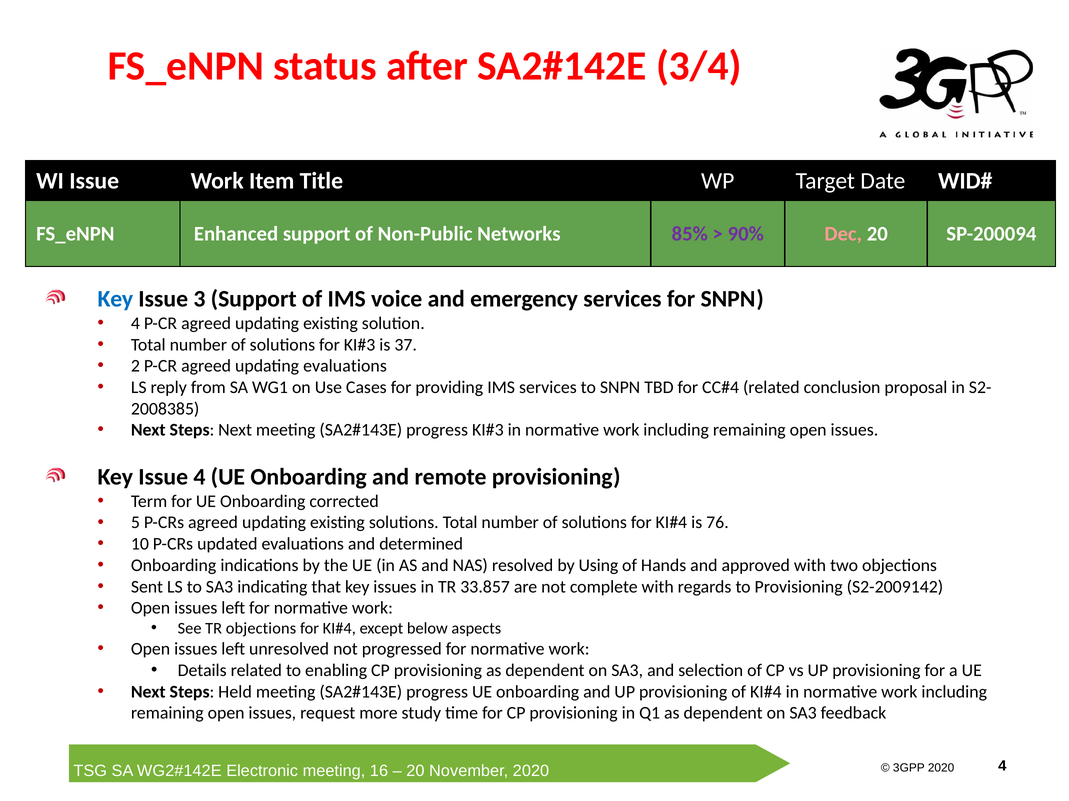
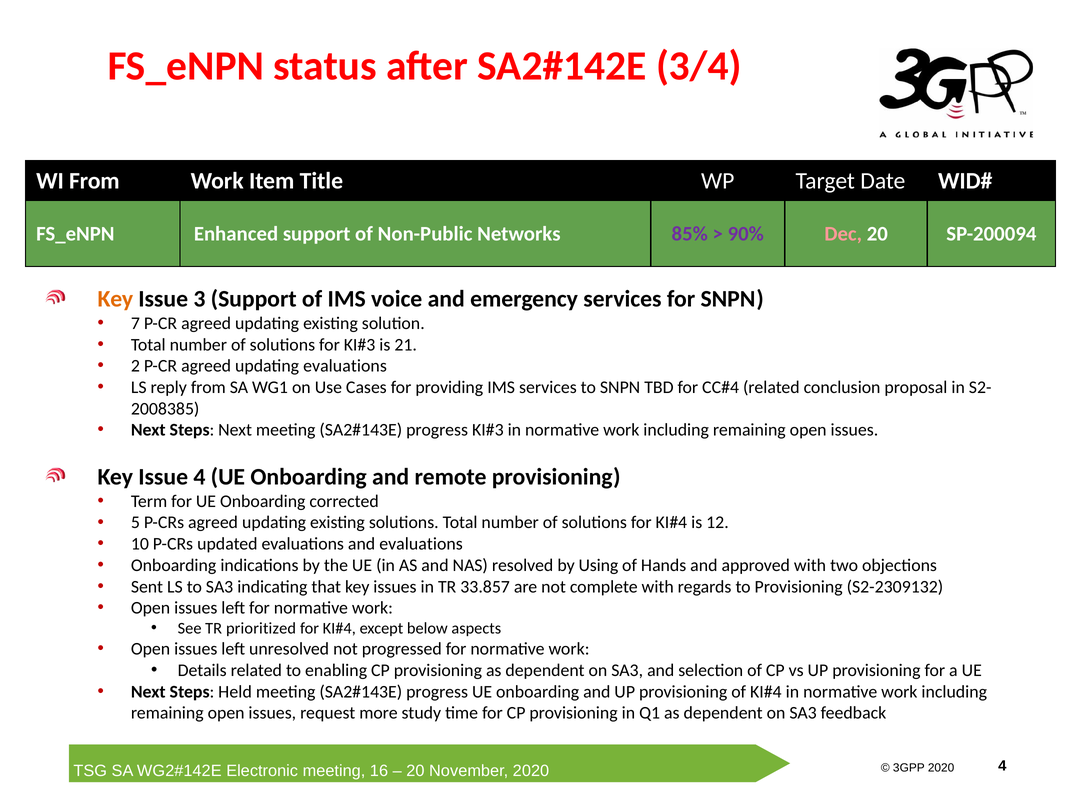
WI Issue: Issue -> From (94, 181)
Key colour: blue -> orange (115, 299)
4: 4 -> 7 (135, 324)
37: 37 -> 21 (406, 345)
76: 76 -> 12 (717, 523)
and determined: determined -> evaluations (421, 544)
S2-2009142: S2-2009142 -> S2-2309132 (895, 587)
TR objections: objections -> prioritized (261, 629)
